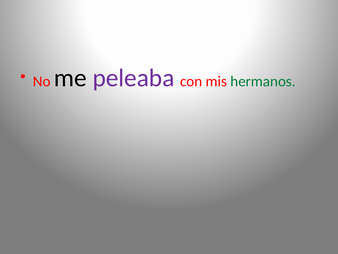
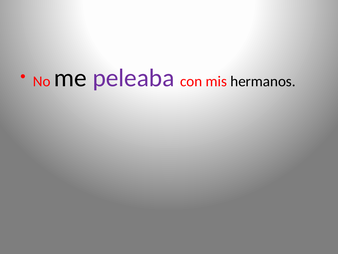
hermanos colour: green -> black (263, 81)
